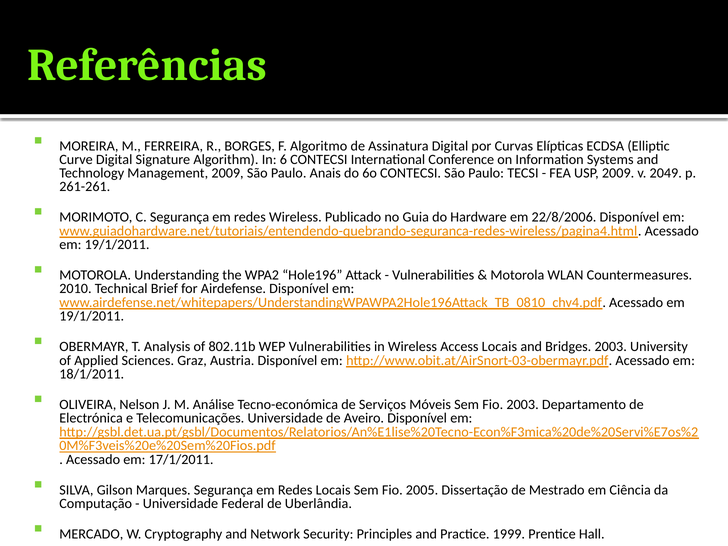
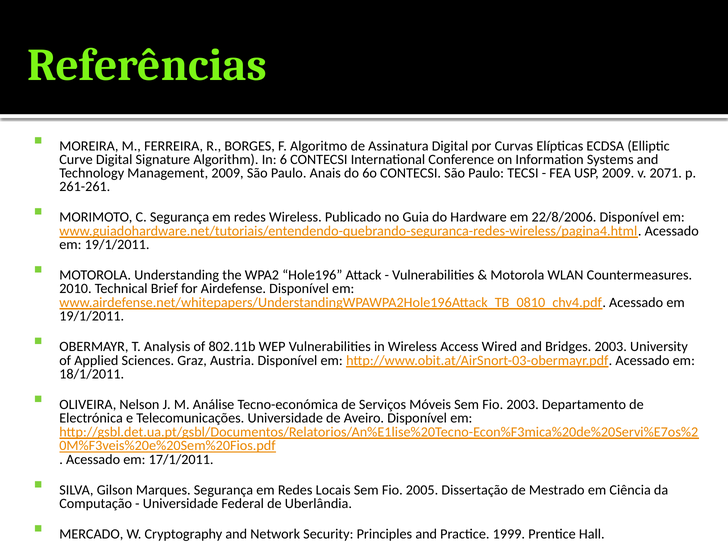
2049: 2049 -> 2071 (666, 173)
Access Locais: Locais -> Wired (499, 347)
